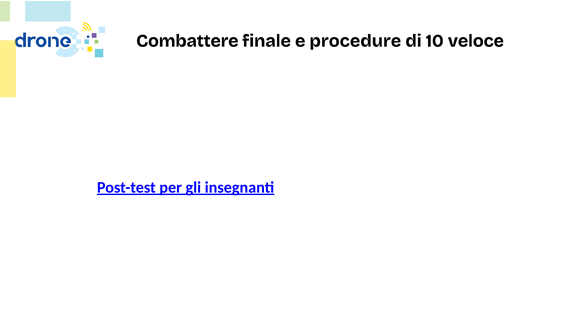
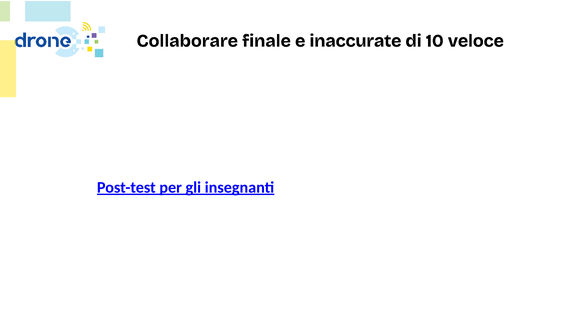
Combattere: Combattere -> Collaborare (187, 41)
procedure: procedure -> inaccurate (355, 41)
